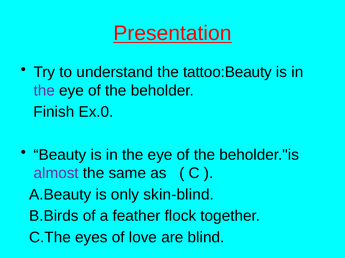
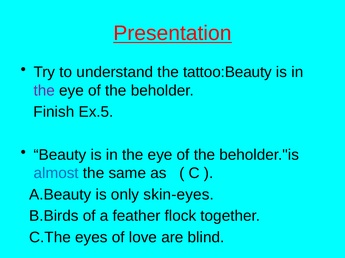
Ex.0: Ex.0 -> Ex.5 (96, 112)
almost colour: purple -> blue (56, 174)
skin-blind: skin-blind -> skin-eyes (179, 195)
